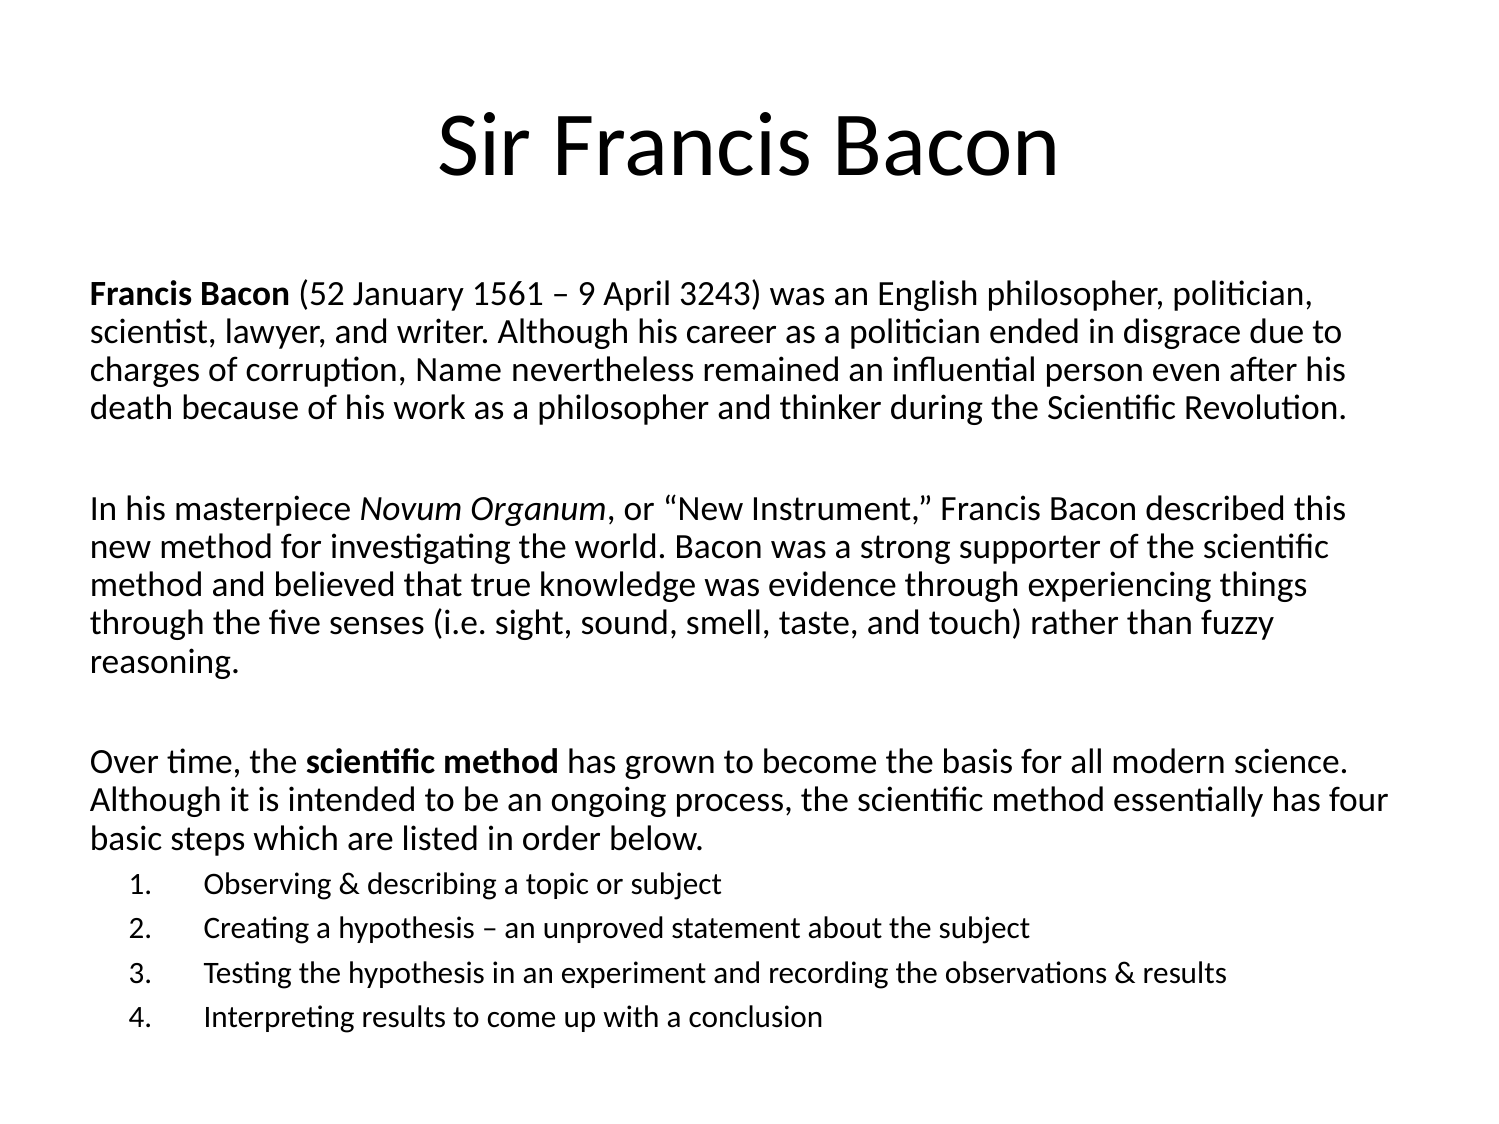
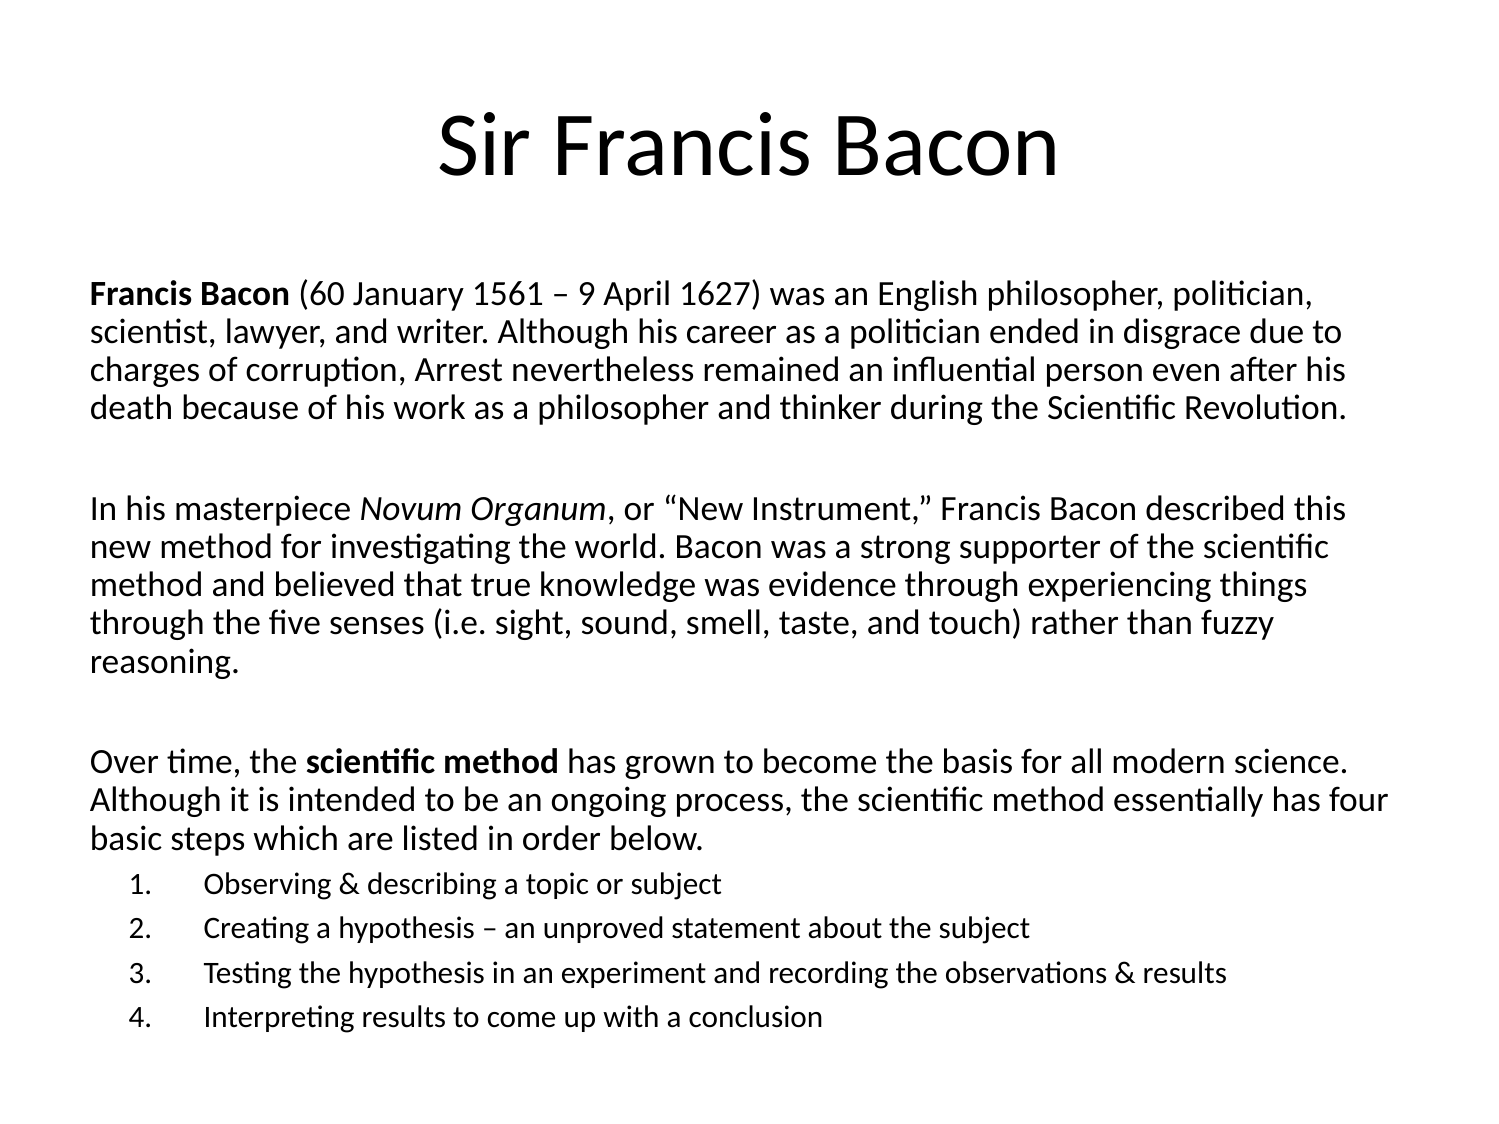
52: 52 -> 60 (322, 294)
3243: 3243 -> 1627 (720, 294)
Name: Name -> Arrest (459, 370)
